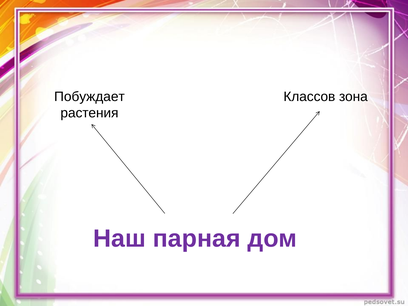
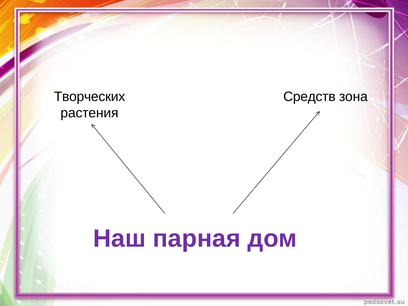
Побуждает: Побуждает -> Творческих (90, 97)
Классов: Классов -> Средств (309, 97)
